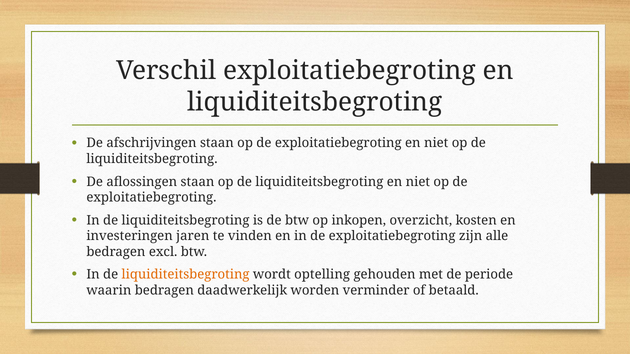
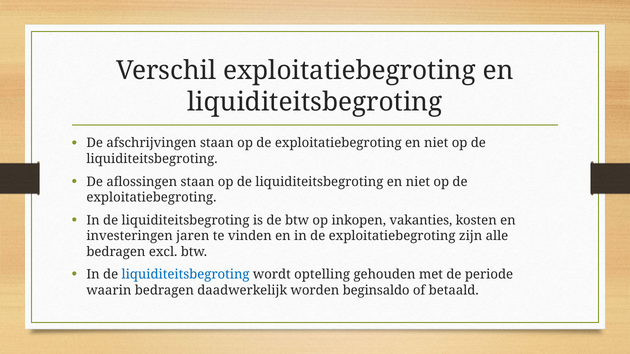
overzicht: overzicht -> vakanties (421, 220)
liquiditeitsbegroting colour: orange -> blue (186, 275)
verminder: verminder -> beginsaldo (376, 291)
